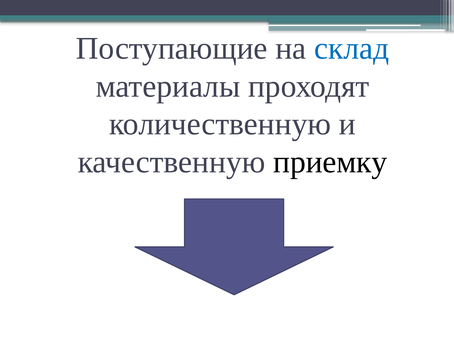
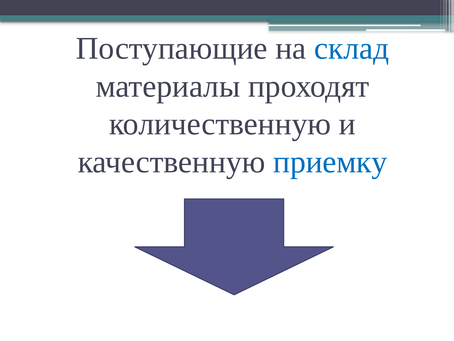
приемку colour: black -> blue (330, 162)
